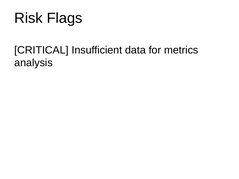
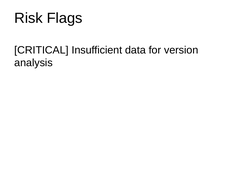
metrics: metrics -> version (181, 50)
